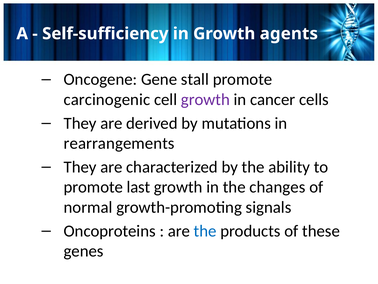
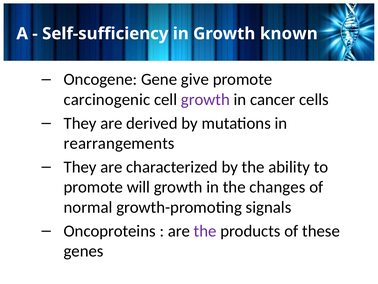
agents: agents -> known (289, 34)
stall: stall -> give (195, 79)
last: last -> will (138, 187)
the colour: blue -> purple (205, 231)
